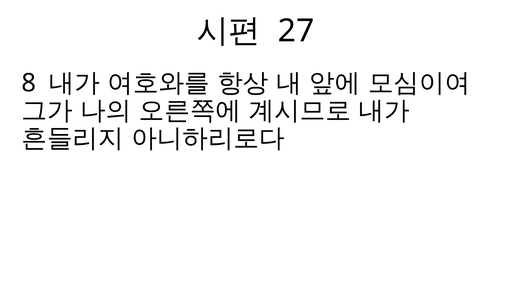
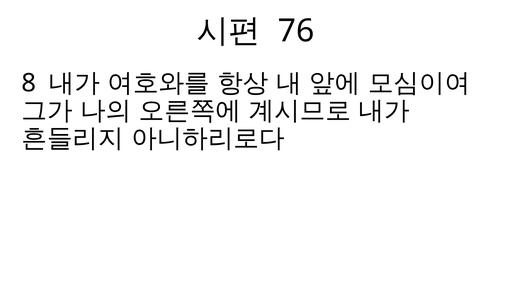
27: 27 -> 76 (296, 31)
